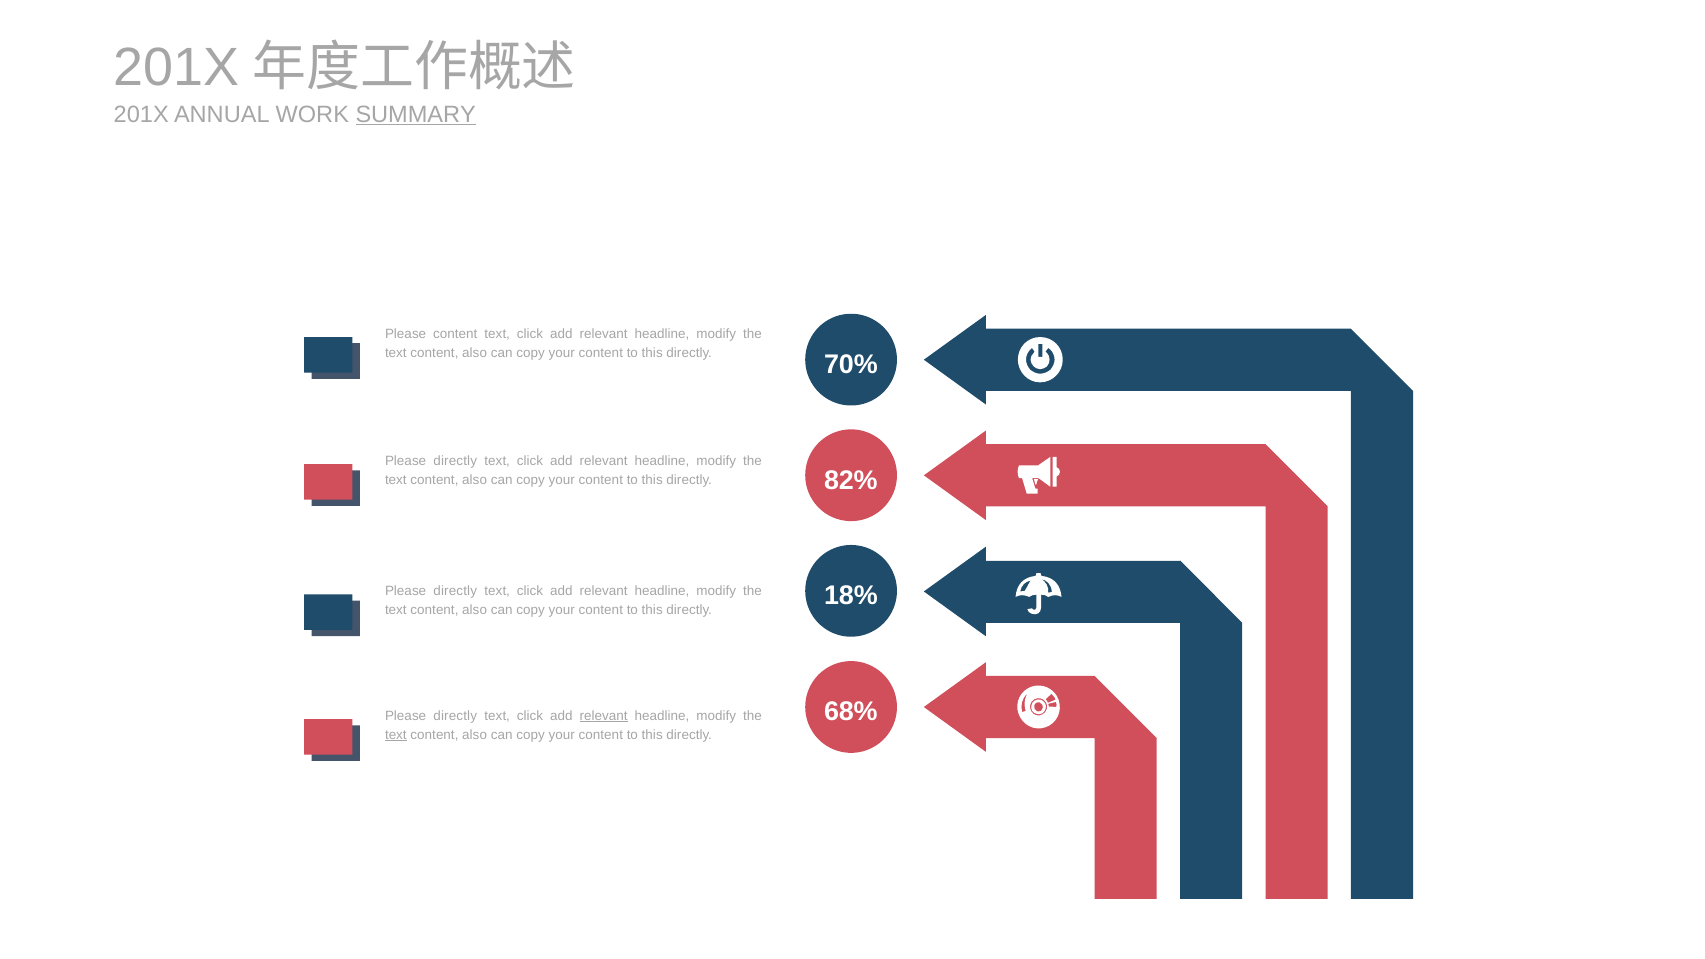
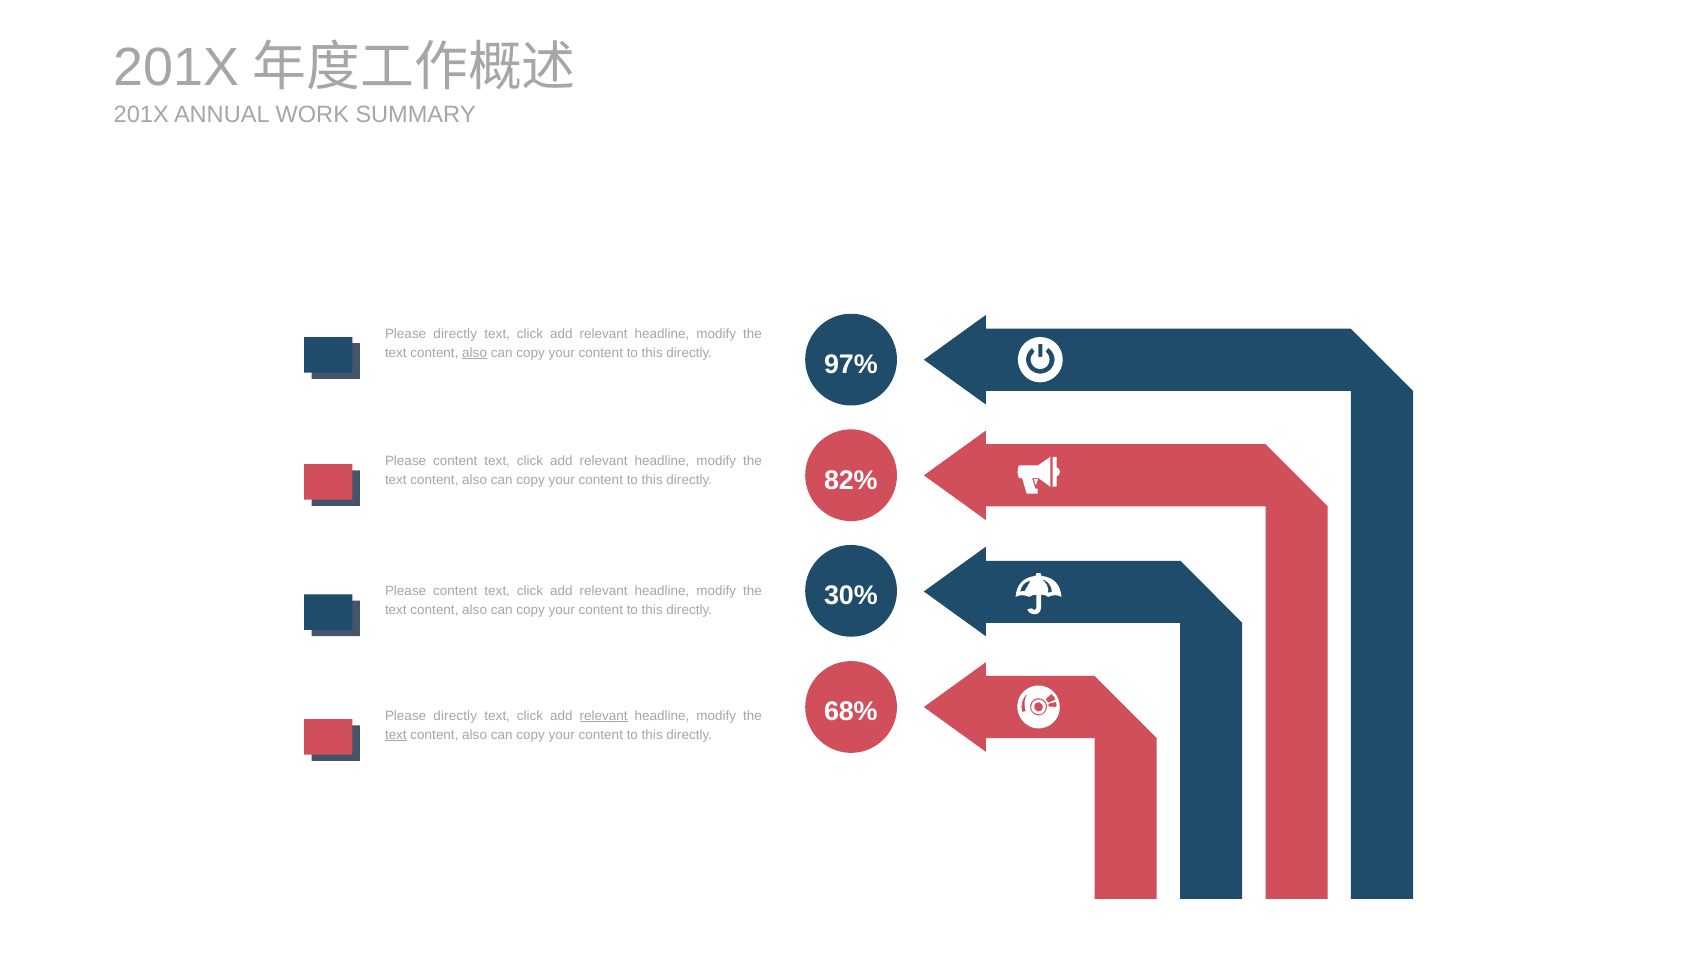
SUMMARY underline: present -> none (416, 114)
content: content -> directly (455, 334)
also underline: none -> present (475, 353)
70%: 70% -> 97% (851, 365)
directly: directly -> content (455, 461)
18%: 18% -> 30% (851, 596)
directly: directly -> content (455, 591)
